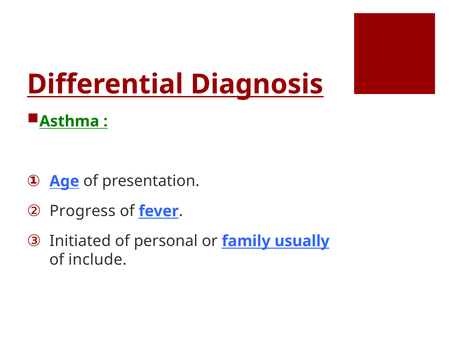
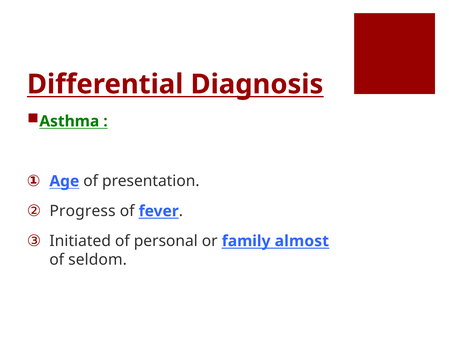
usually: usually -> almost (302, 241)
include: include -> seldom (98, 260)
